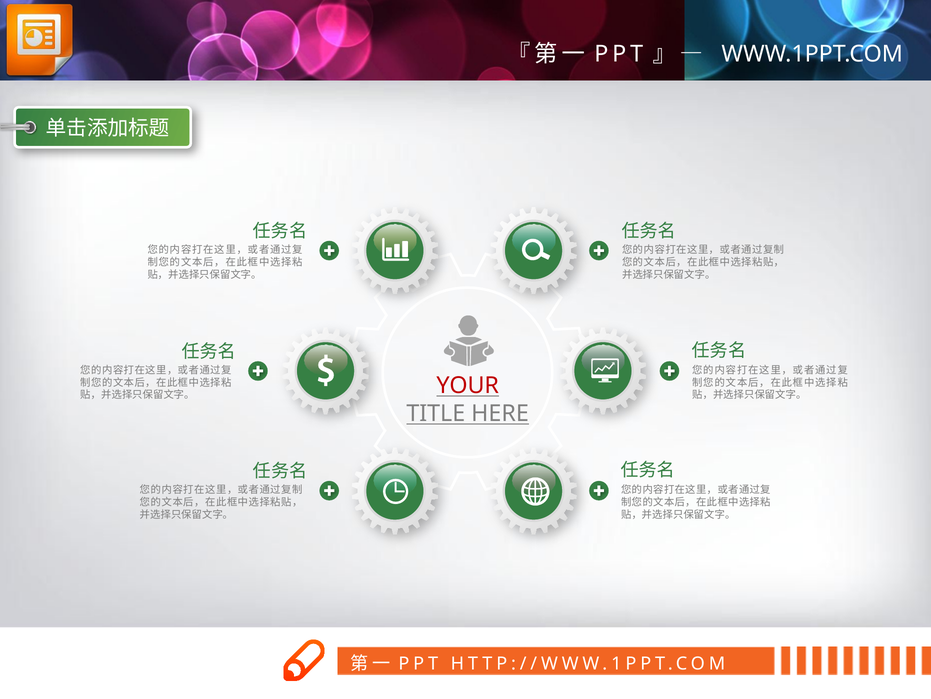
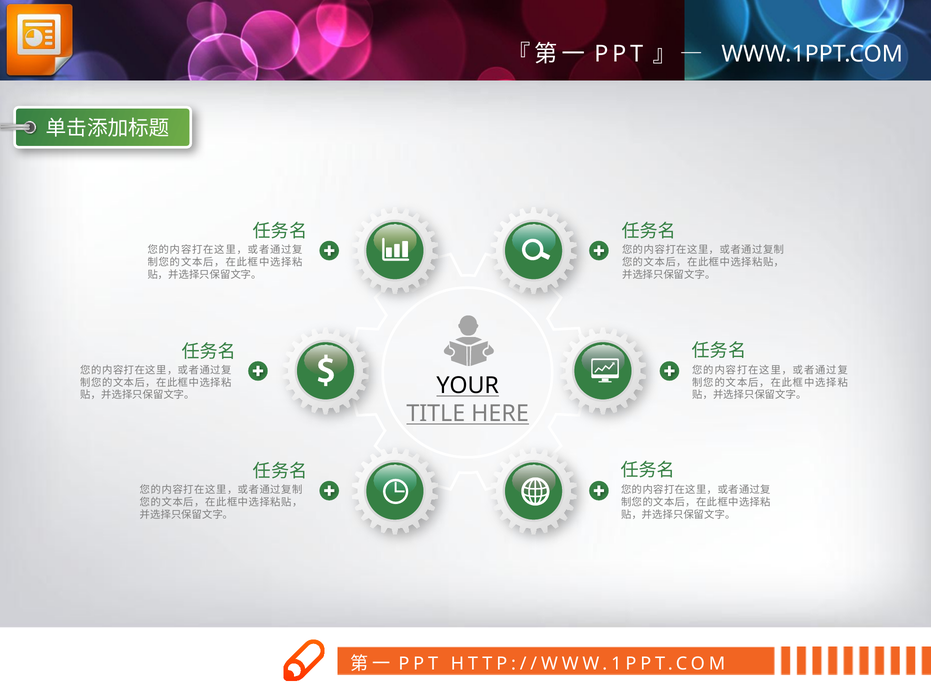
YOUR colour: red -> black (468, 385)
